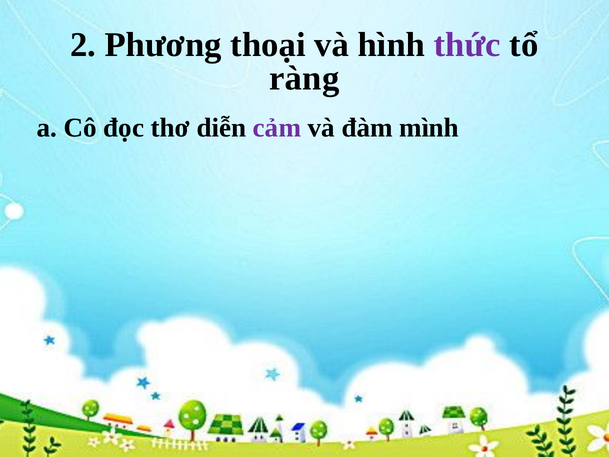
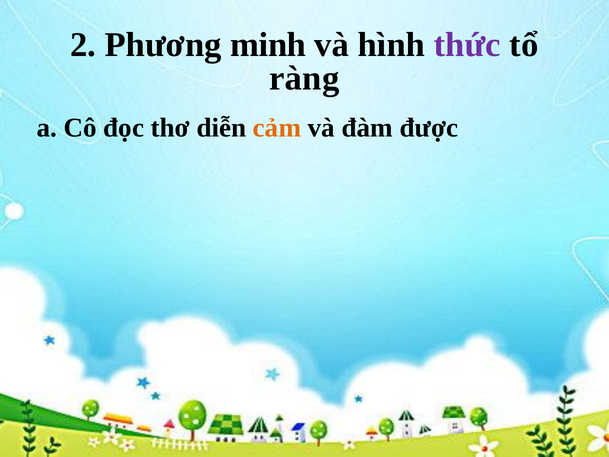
thoại: thoại -> minh (268, 45)
cảm colour: purple -> orange (277, 128)
mình: mình -> được (429, 128)
